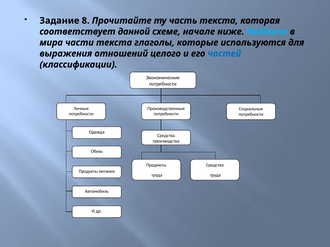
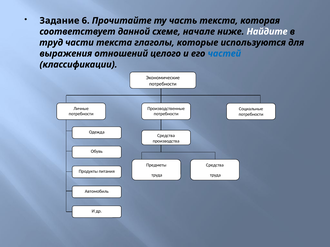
8: 8 -> 6 (86, 21)
Найдите colour: light blue -> white (267, 32)
мира: мира -> труд (51, 43)
